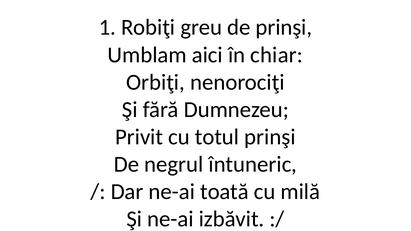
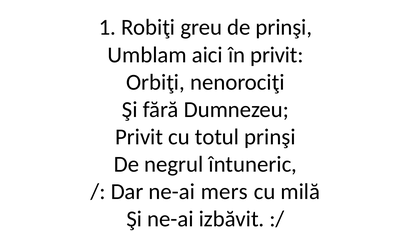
în chiar: chiar -> privit (277, 55)
toată: toată -> mers (224, 192)
